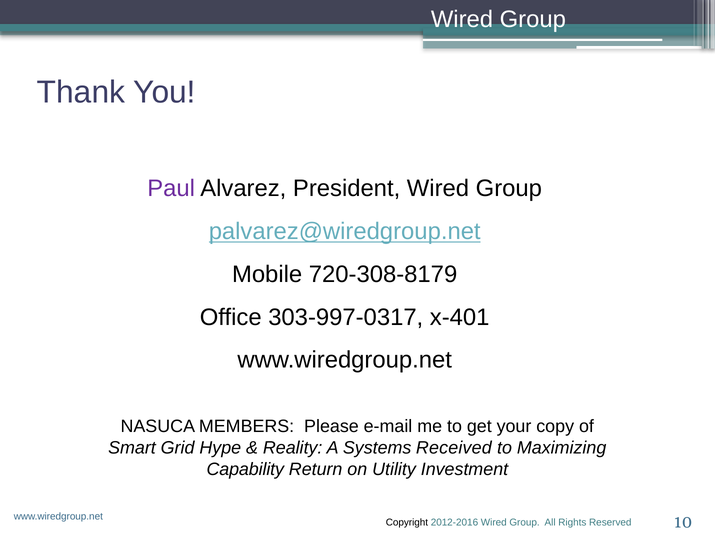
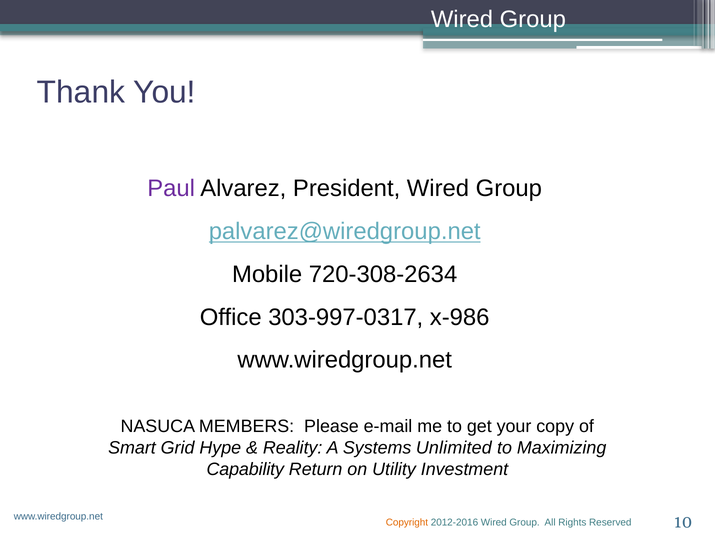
720-308-8179: 720-308-8179 -> 720-308-2634 (383, 274)
x-401: x-401 -> x-986 (460, 317)
Received: Received -> Unlimited (454, 448)
Copyright colour: black -> orange (407, 523)
